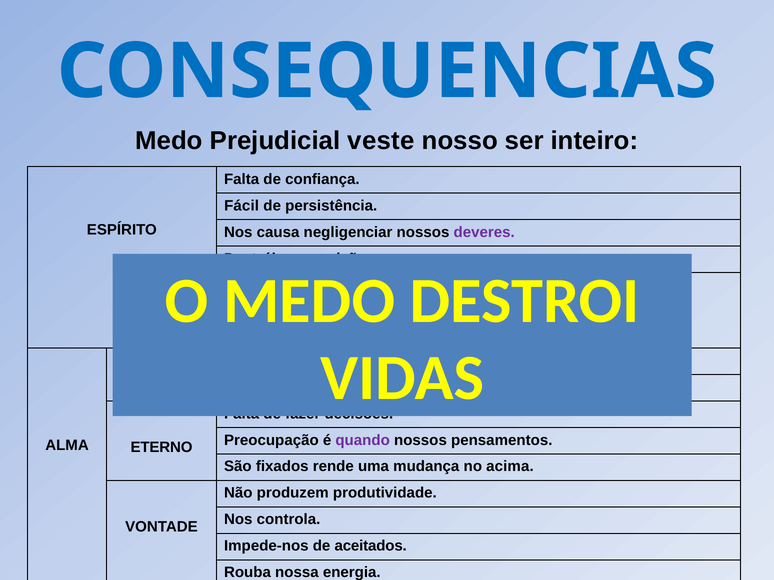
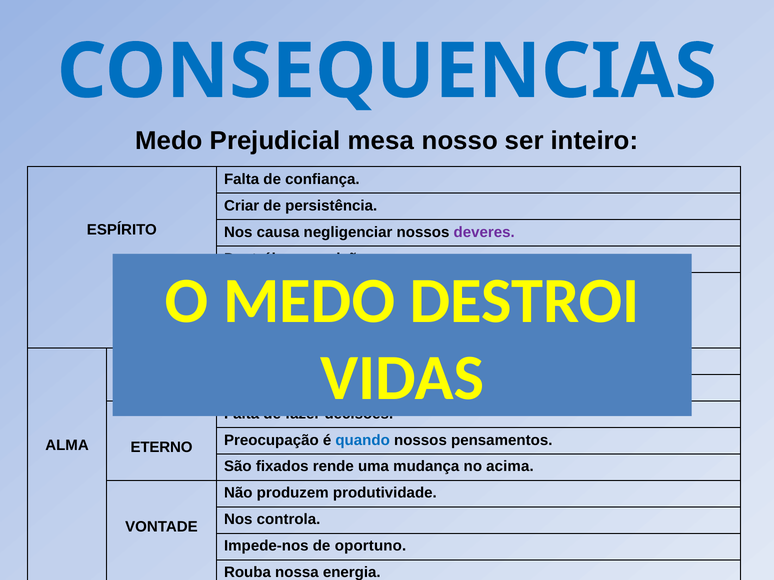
veste: veste -> mesa (381, 141)
Fácil: Fácil -> Criar (242, 206)
quando colour: purple -> blue (363, 440)
aceitados: aceitados -> oportuno (371, 546)
